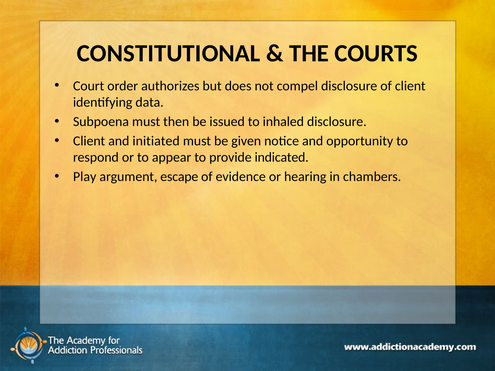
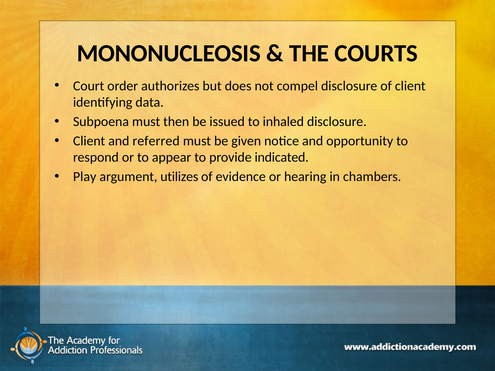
CONSTITUTIONAL: CONSTITUTIONAL -> MONONUCLEOSIS (169, 53)
initiated: initiated -> referred (156, 141)
escape: escape -> utilizes (179, 177)
